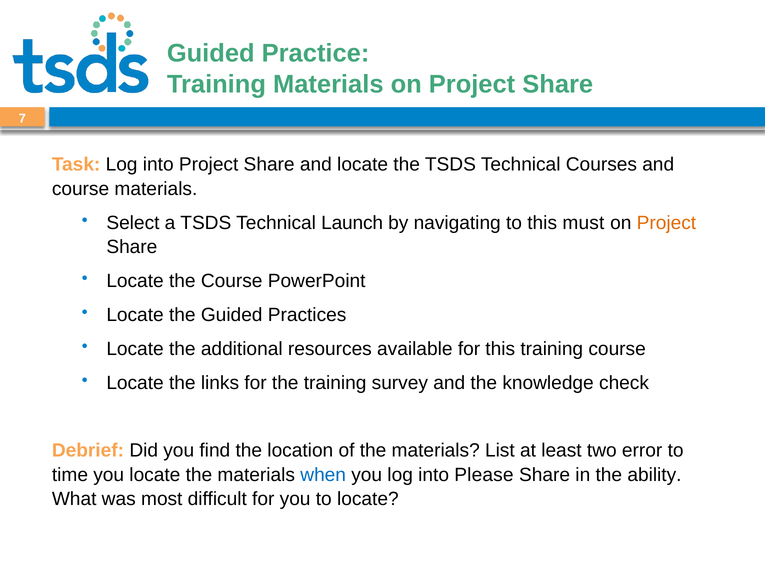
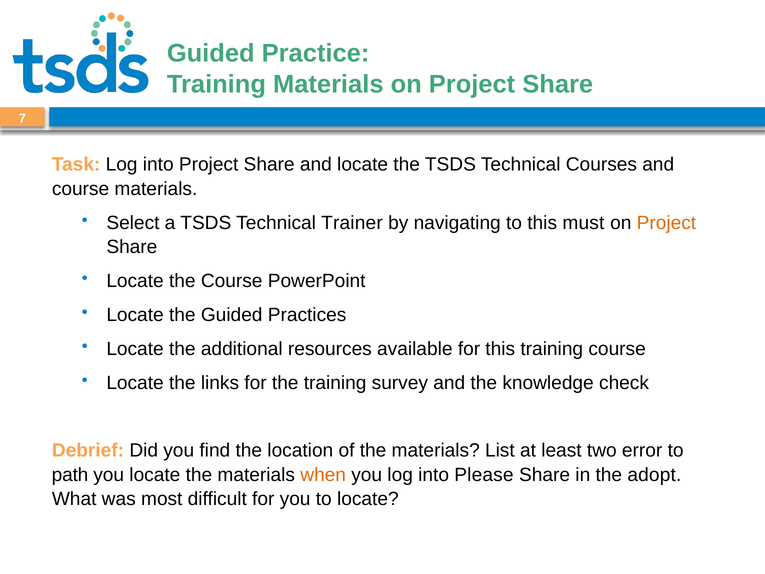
Launch: Launch -> Trainer (352, 223)
time: time -> path (70, 475)
when colour: blue -> orange (323, 475)
ability: ability -> adopt (654, 475)
